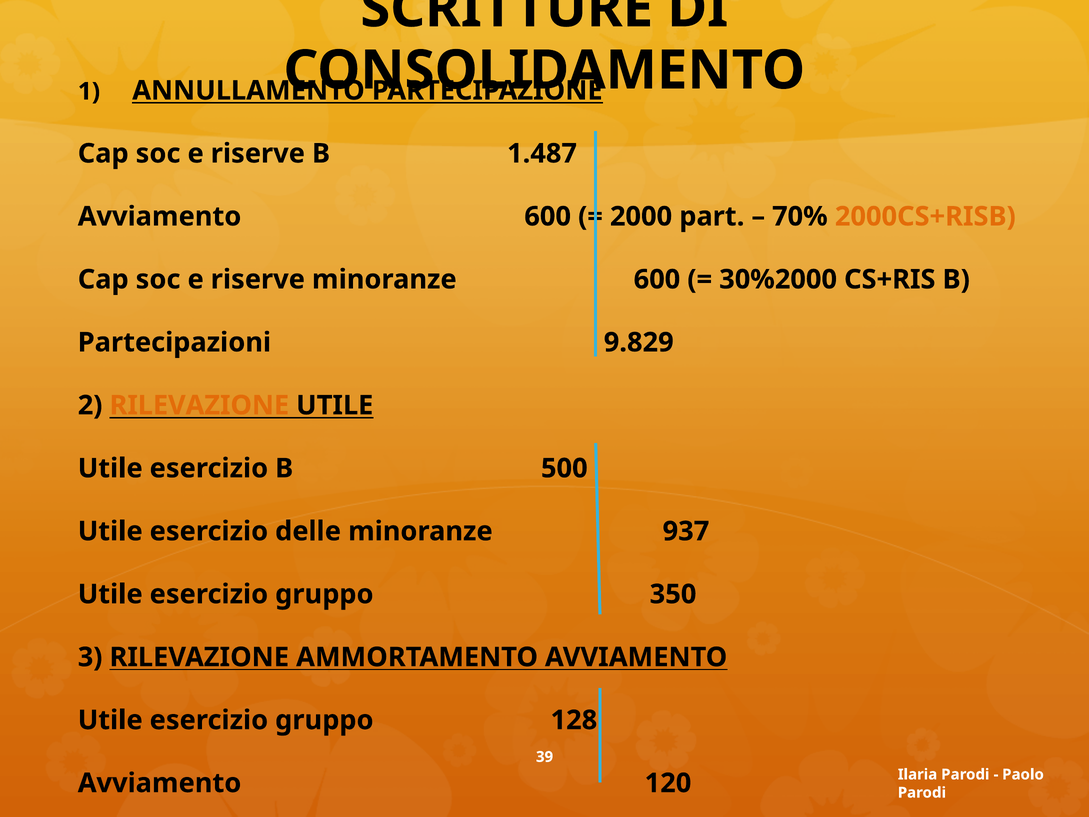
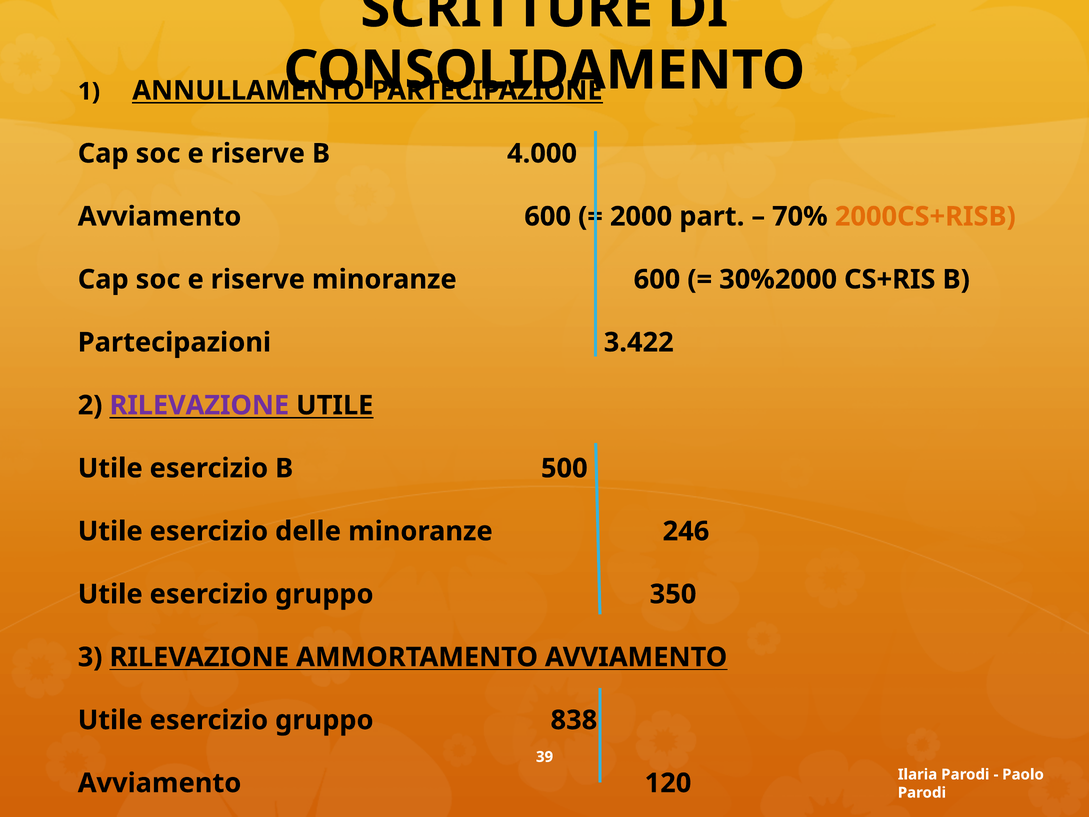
1.487: 1.487 -> 4.000 (542, 154)
9.829: 9.829 -> 3.422 (639, 342)
RILEVAZIONE colour: orange -> purple (199, 405)
937: 937 -> 246 (686, 531)
128: 128 -> 838 (574, 720)
